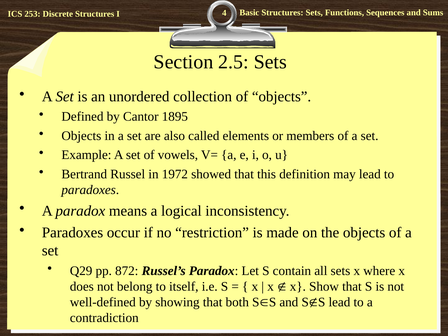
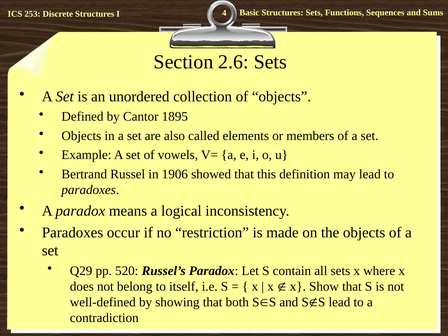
2.5: 2.5 -> 2.6 (234, 62)
1972: 1972 -> 1906 (175, 174)
872: 872 -> 520 (127, 271)
